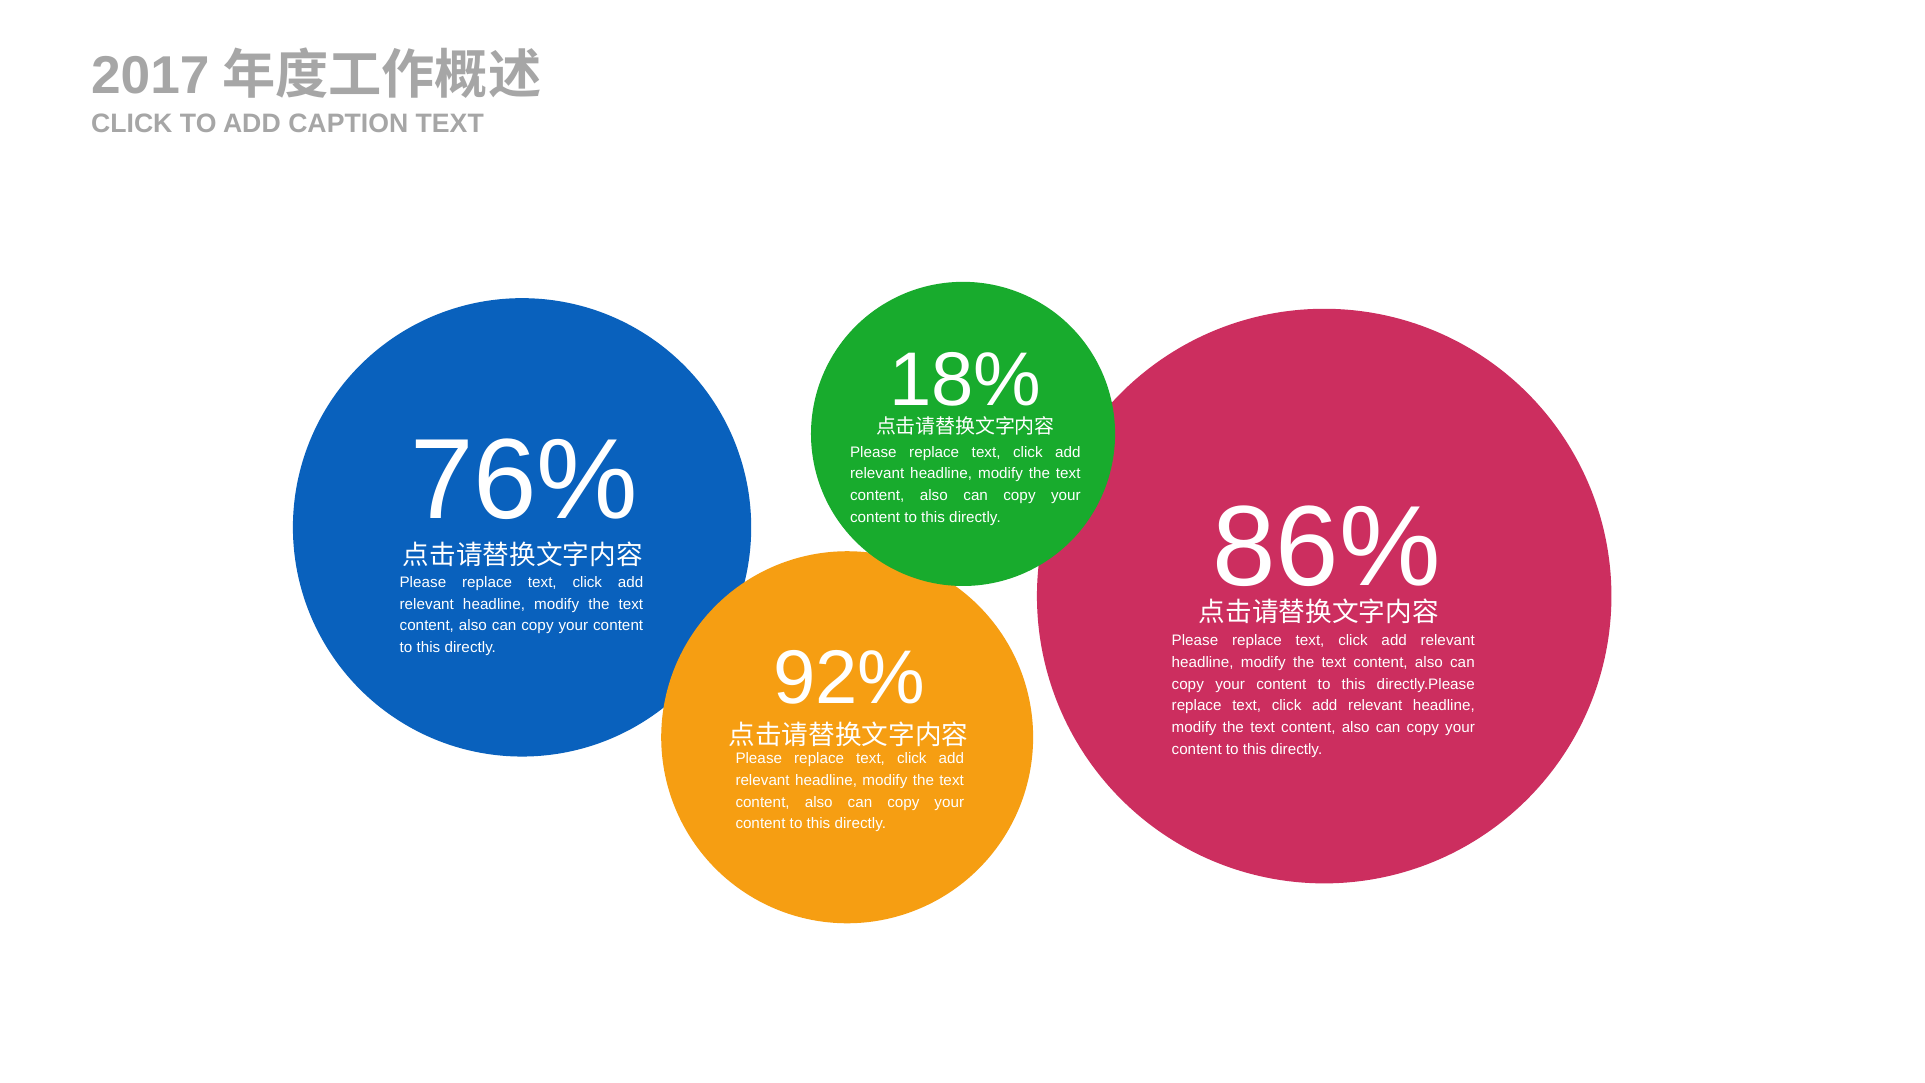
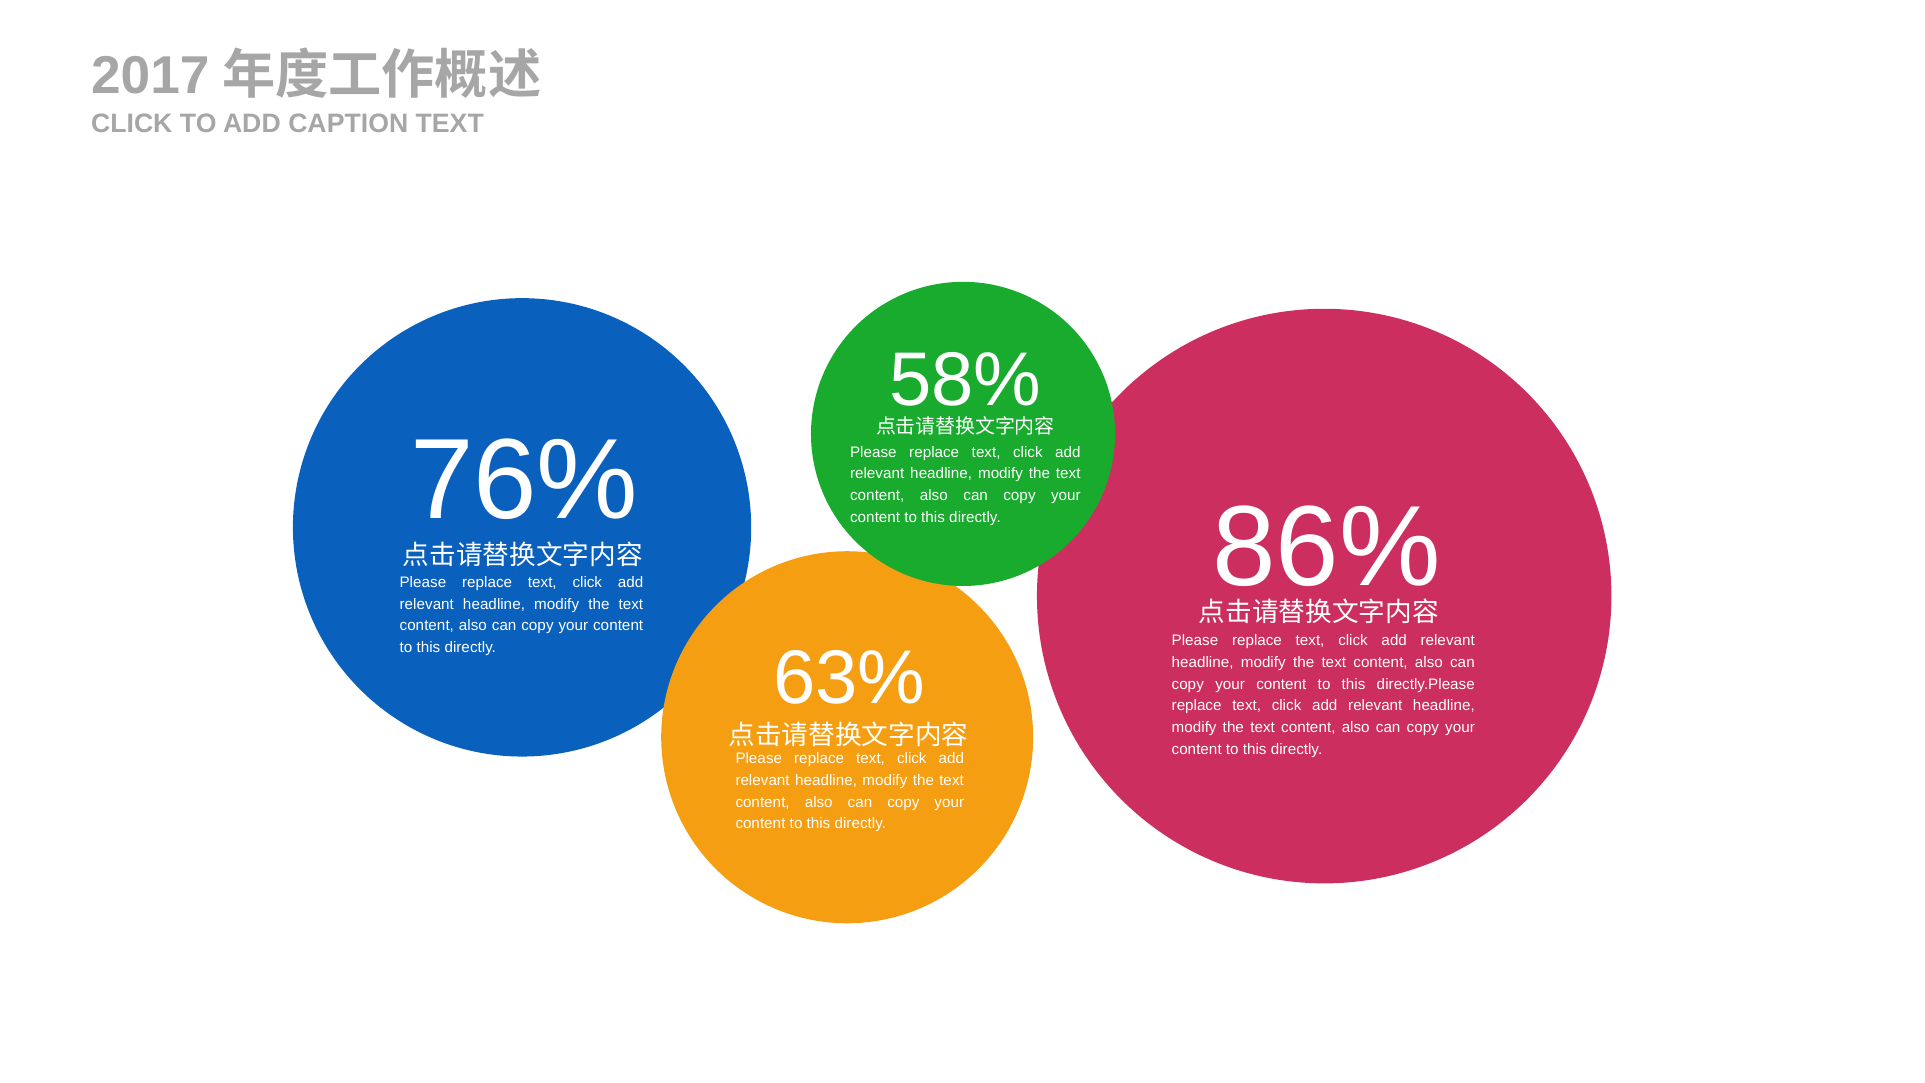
18%: 18% -> 58% (965, 381)
92%: 92% -> 63% (849, 678)
